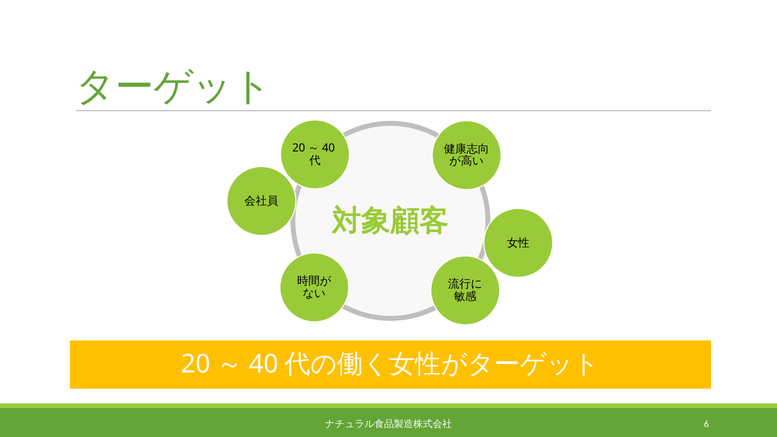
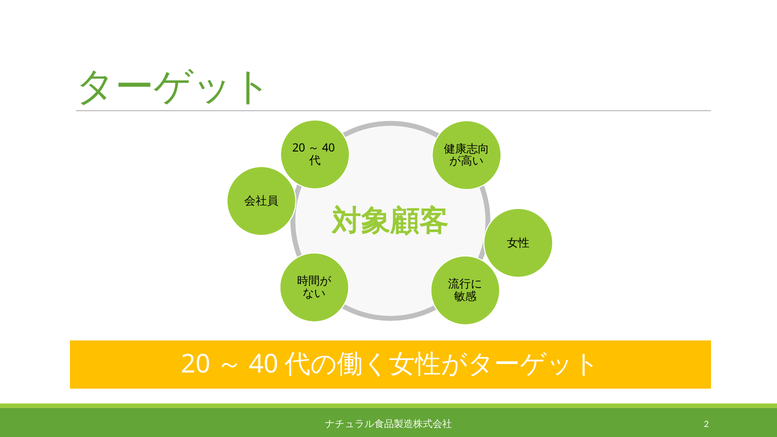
6: 6 -> 2 (706, 424)
